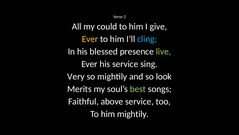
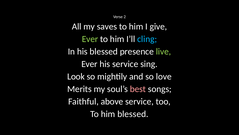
could: could -> saves (107, 26)
Ever colour: yellow -> light green (90, 39)
Very: Very -> Look (76, 76)
look: look -> love (164, 76)
best colour: light green -> pink (138, 89)
him mightily: mightily -> blessed (133, 113)
